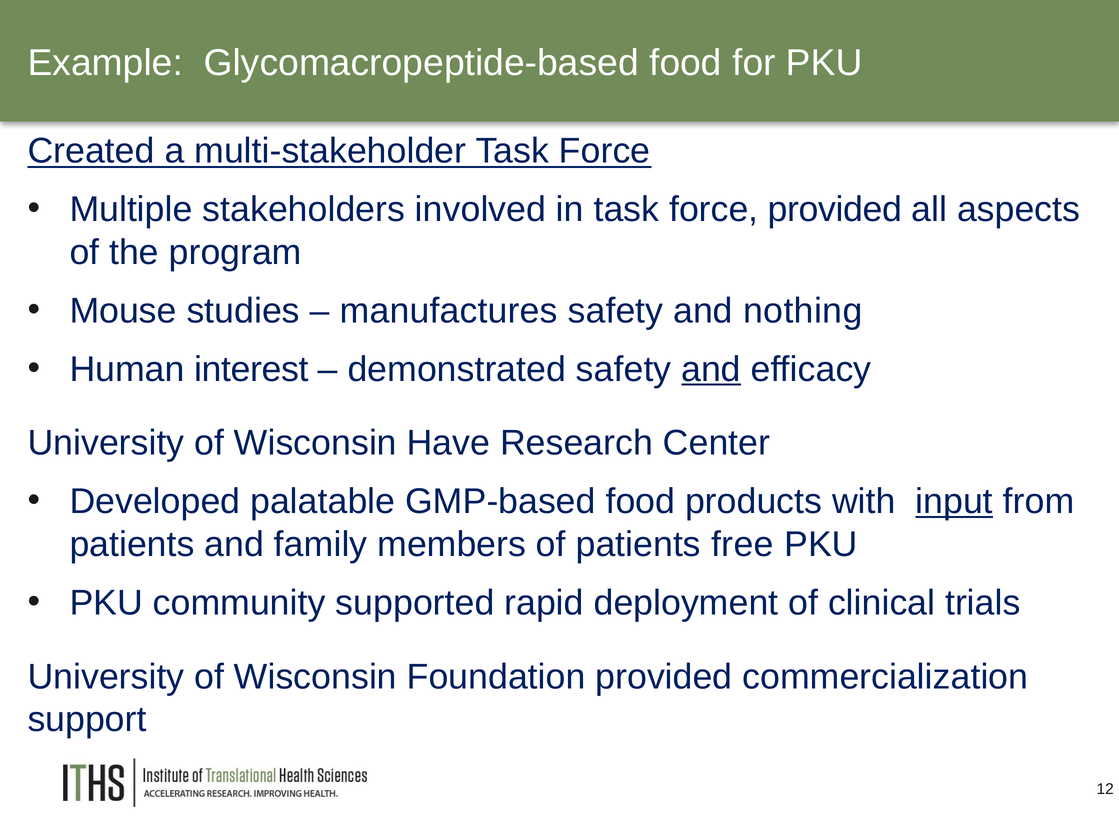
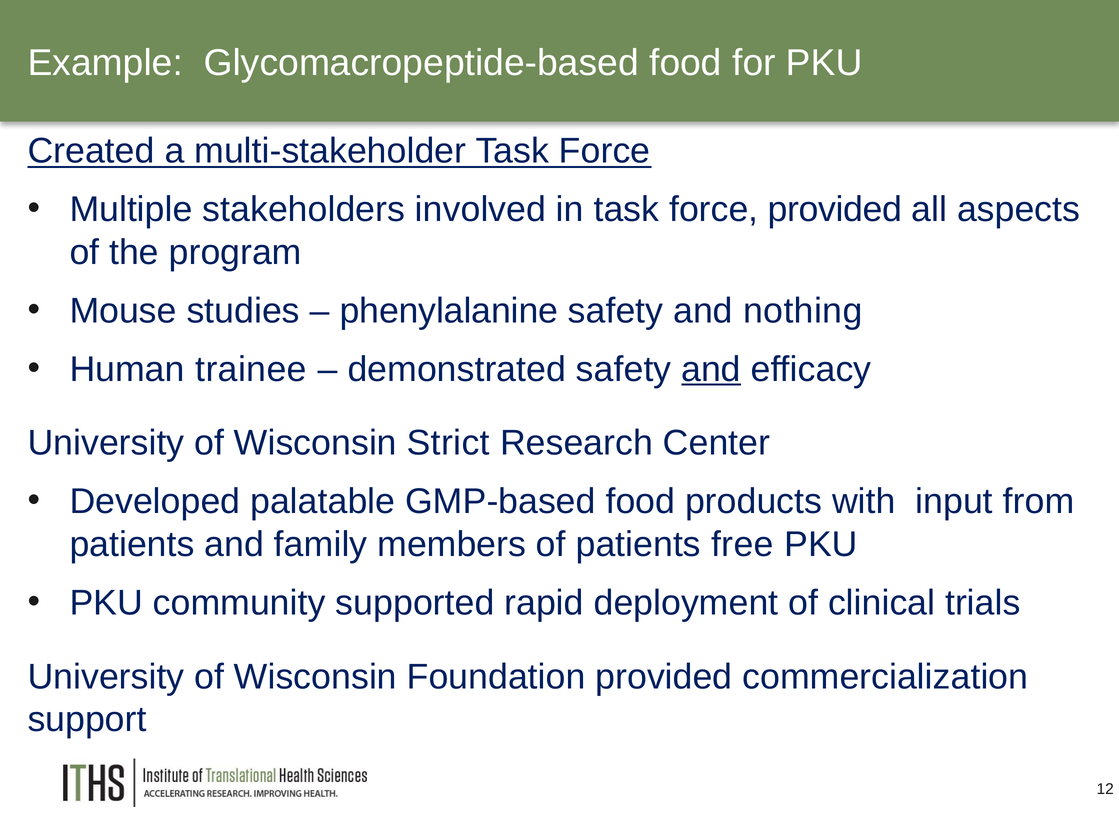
manufactures: manufactures -> phenylalanine (449, 311)
interest: interest -> trainee (251, 369)
Have: Have -> Strict (448, 443)
input underline: present -> none (954, 502)
